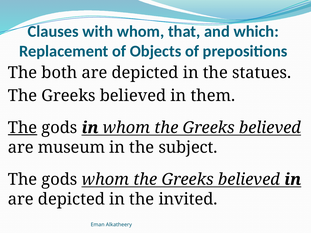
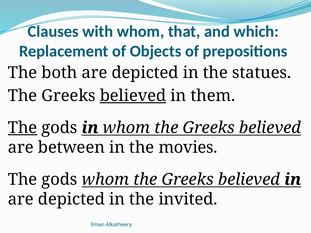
believed underline: none -> present (133, 96)
museum: museum -> between (71, 148)
subject: subject -> movies (188, 148)
